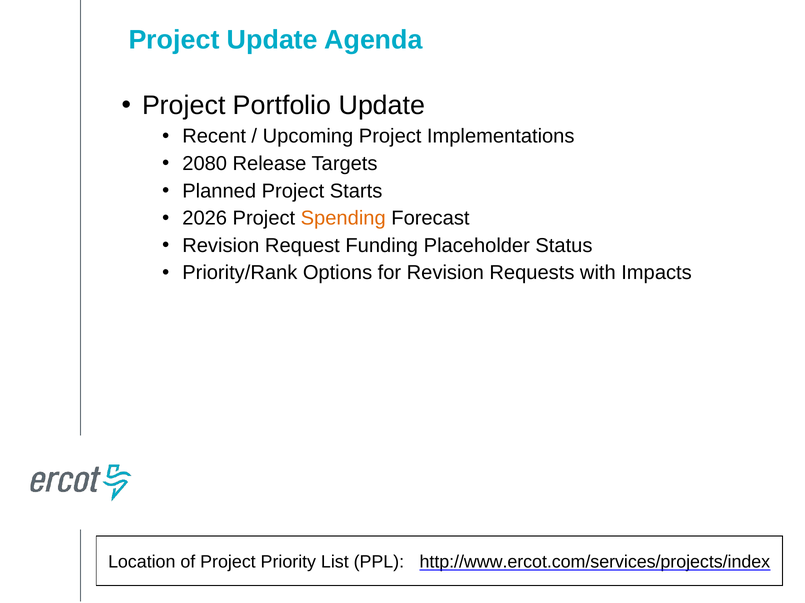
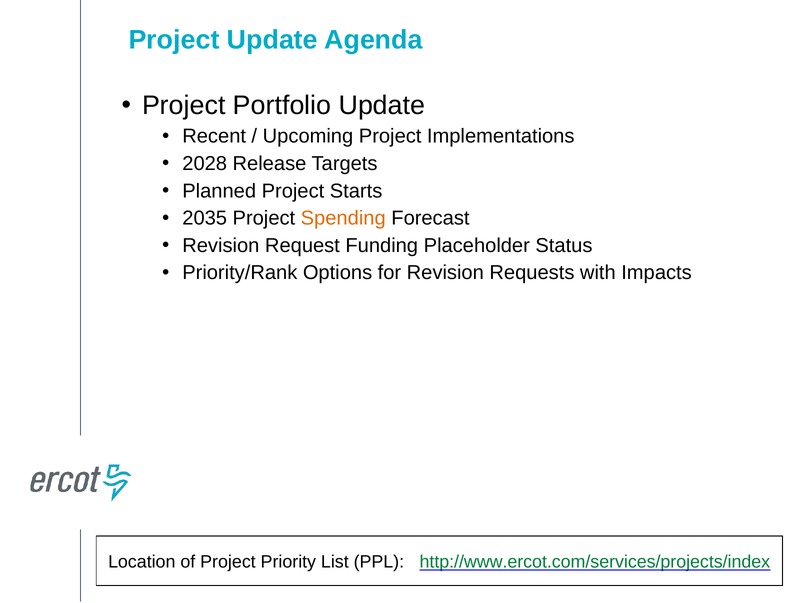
2080: 2080 -> 2028 (205, 164)
2026: 2026 -> 2035 (205, 218)
http://www.ercot.com/services/projects/index colour: black -> green (595, 563)
